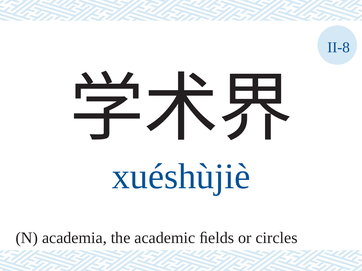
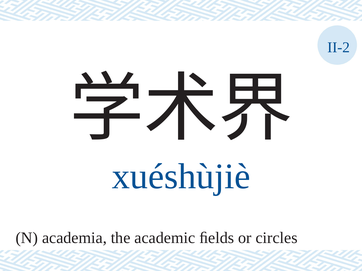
II-8: II-8 -> II-2 (339, 47)
